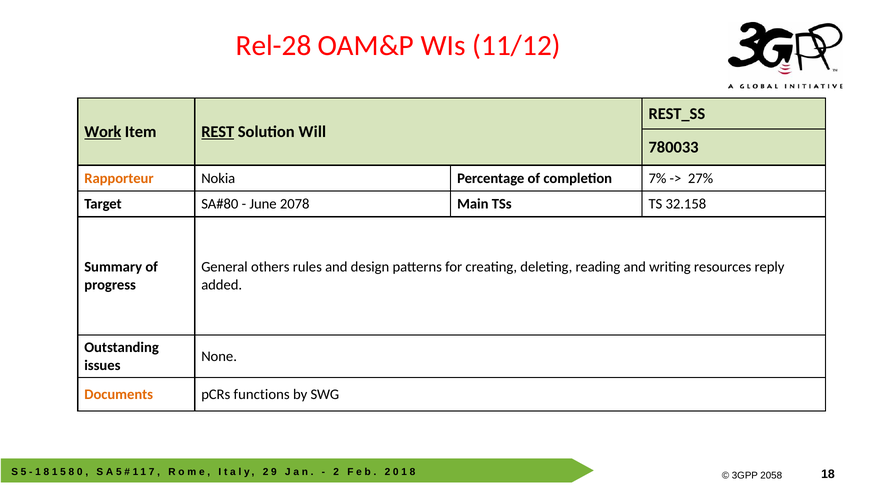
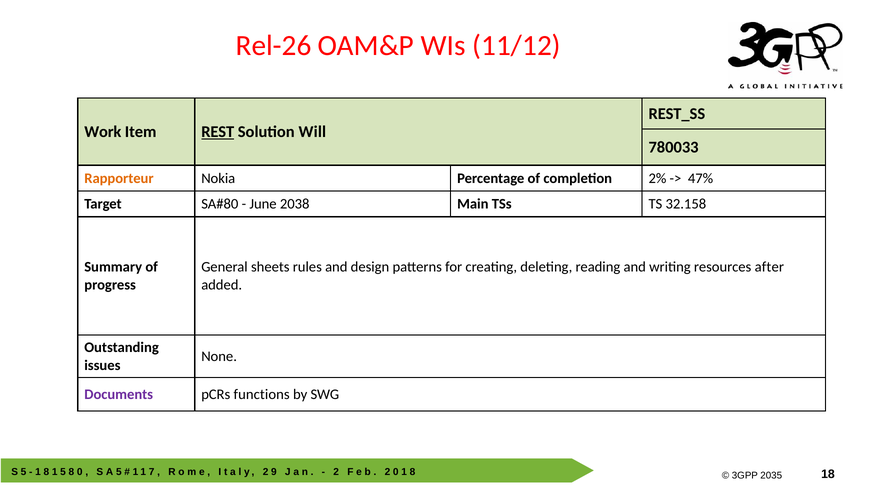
Rel-28: Rel-28 -> Rel-26 (274, 46)
Work underline: present -> none (103, 132)
7%: 7% -> 2% (657, 178)
27%: 27% -> 47% (701, 178)
2078: 2078 -> 2038 (295, 204)
others: others -> sheets (270, 267)
reply: reply -> after (769, 267)
Documents colour: orange -> purple (119, 395)
2058: 2058 -> 2035 (771, 476)
